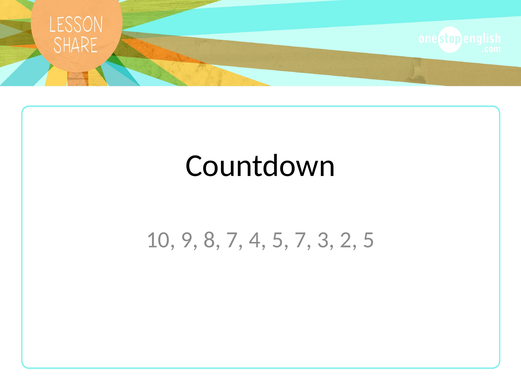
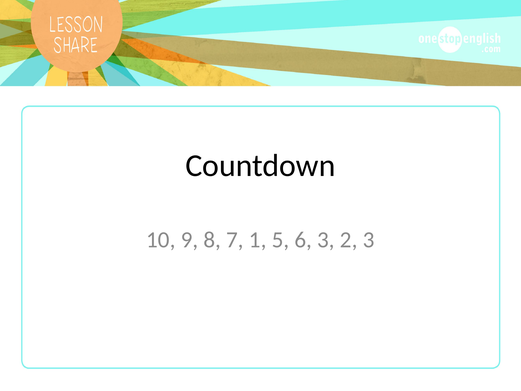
4: 4 -> 1 (258, 240)
5 7: 7 -> 6 (303, 240)
2 5: 5 -> 3 (369, 240)
